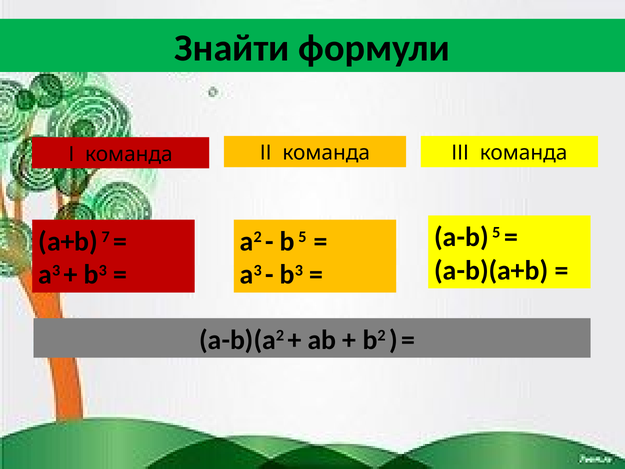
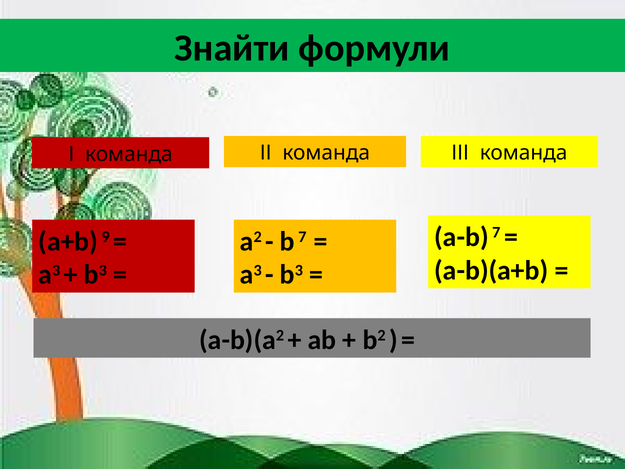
а-b 5: 5 -> 7 (496, 233)
7: 7 -> 9 (106, 237)
b 5: 5 -> 7 (302, 237)
